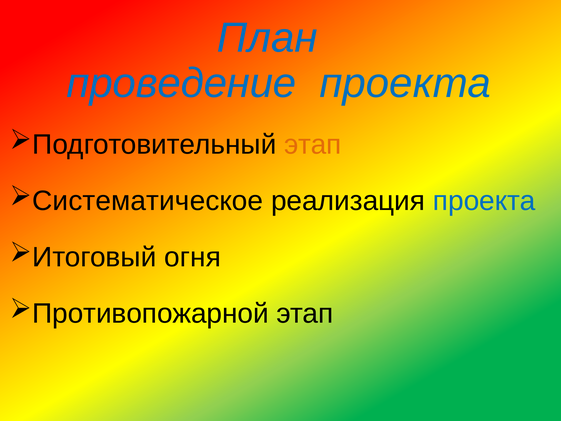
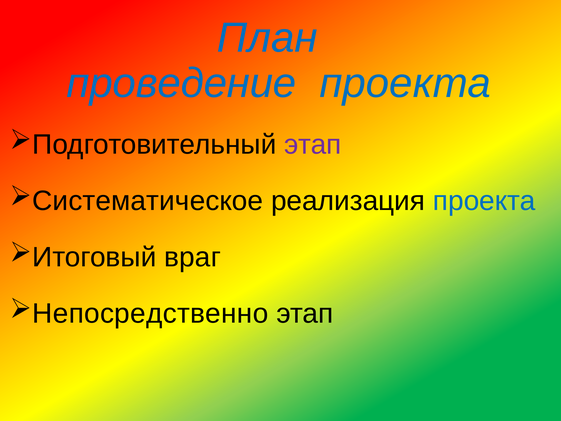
этап colour: orange -> purple (313, 144)
огня: огня -> враг (193, 257)
Противопожарной: Противопожарной -> Непосредственно (150, 313)
